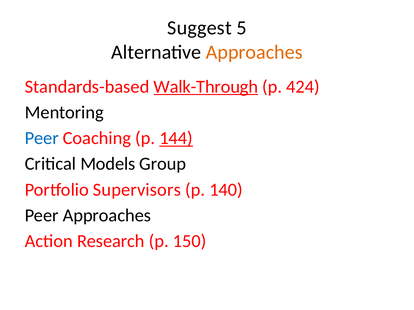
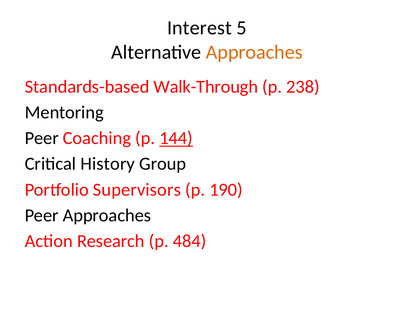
Suggest: Suggest -> Interest (200, 28)
Walk-Through underline: present -> none (206, 87)
424: 424 -> 238 (303, 87)
Peer colour: blue -> black (42, 138)
Models: Models -> History (108, 164)
140: 140 -> 190 (226, 190)
150: 150 -> 484 (190, 241)
